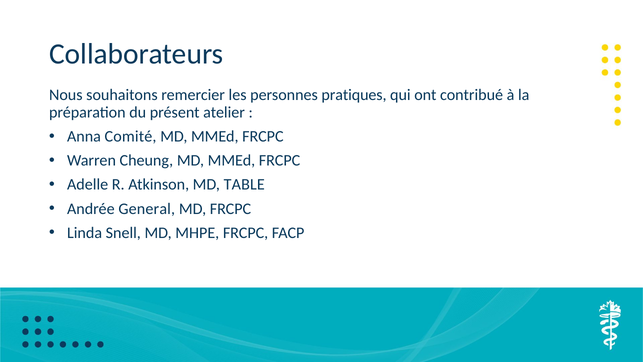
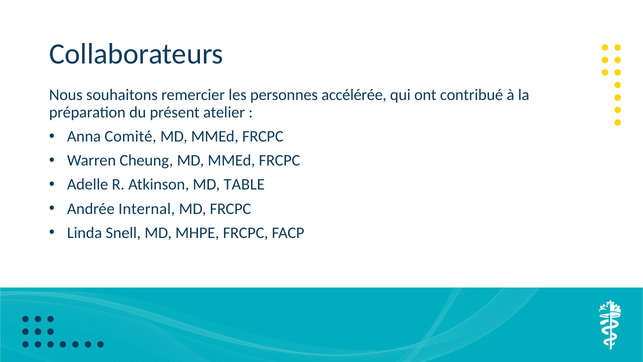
pratiques: pratiques -> accélérée (354, 95)
General: General -> Internal (147, 209)
